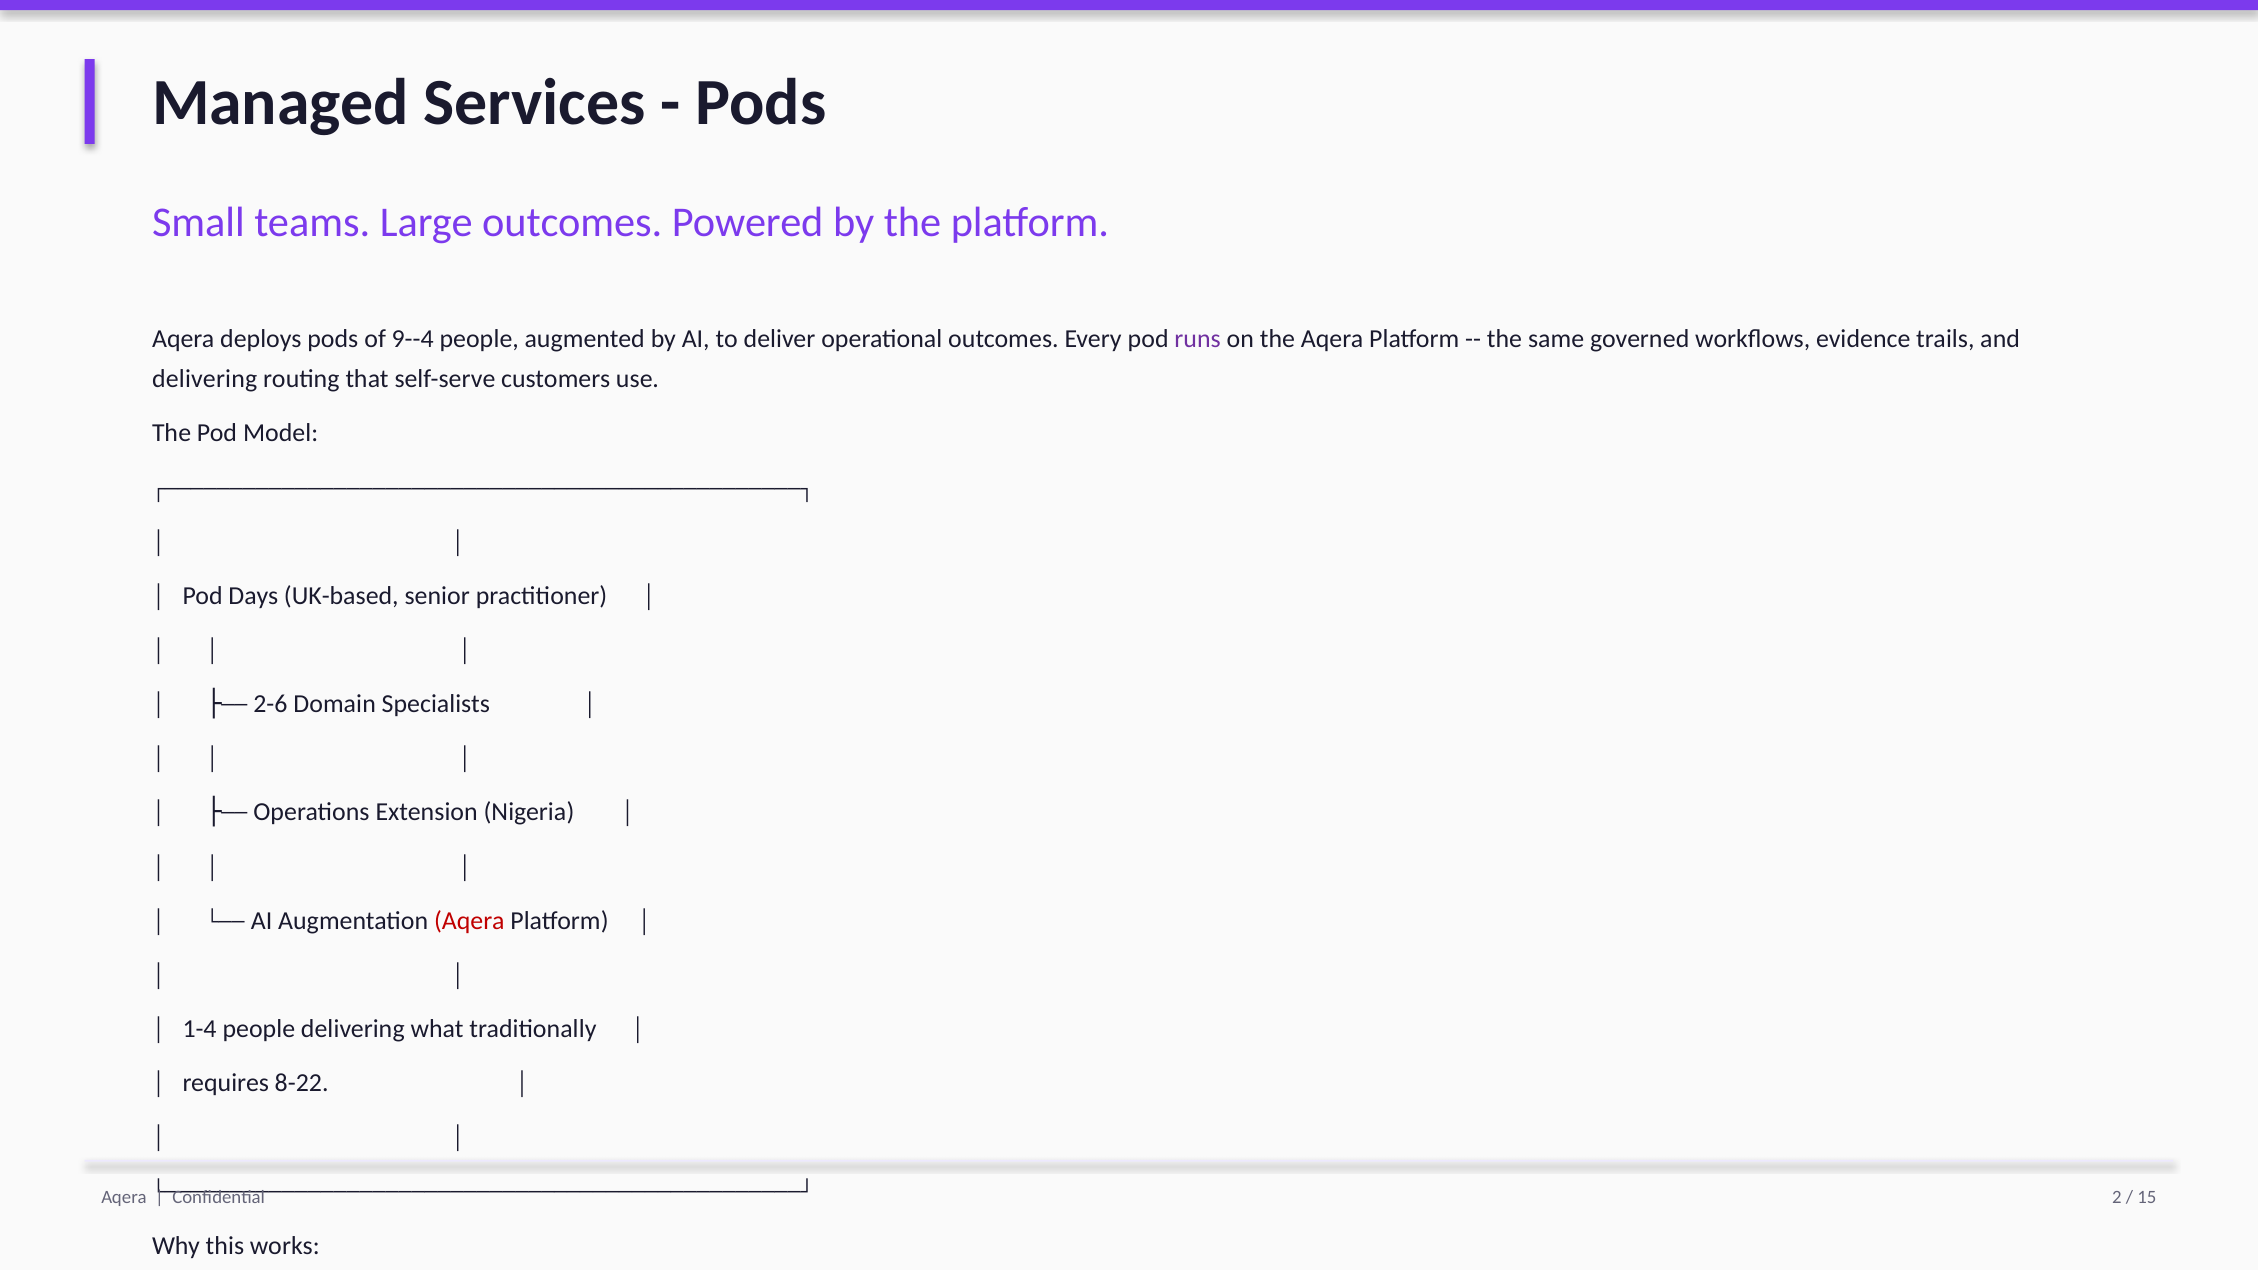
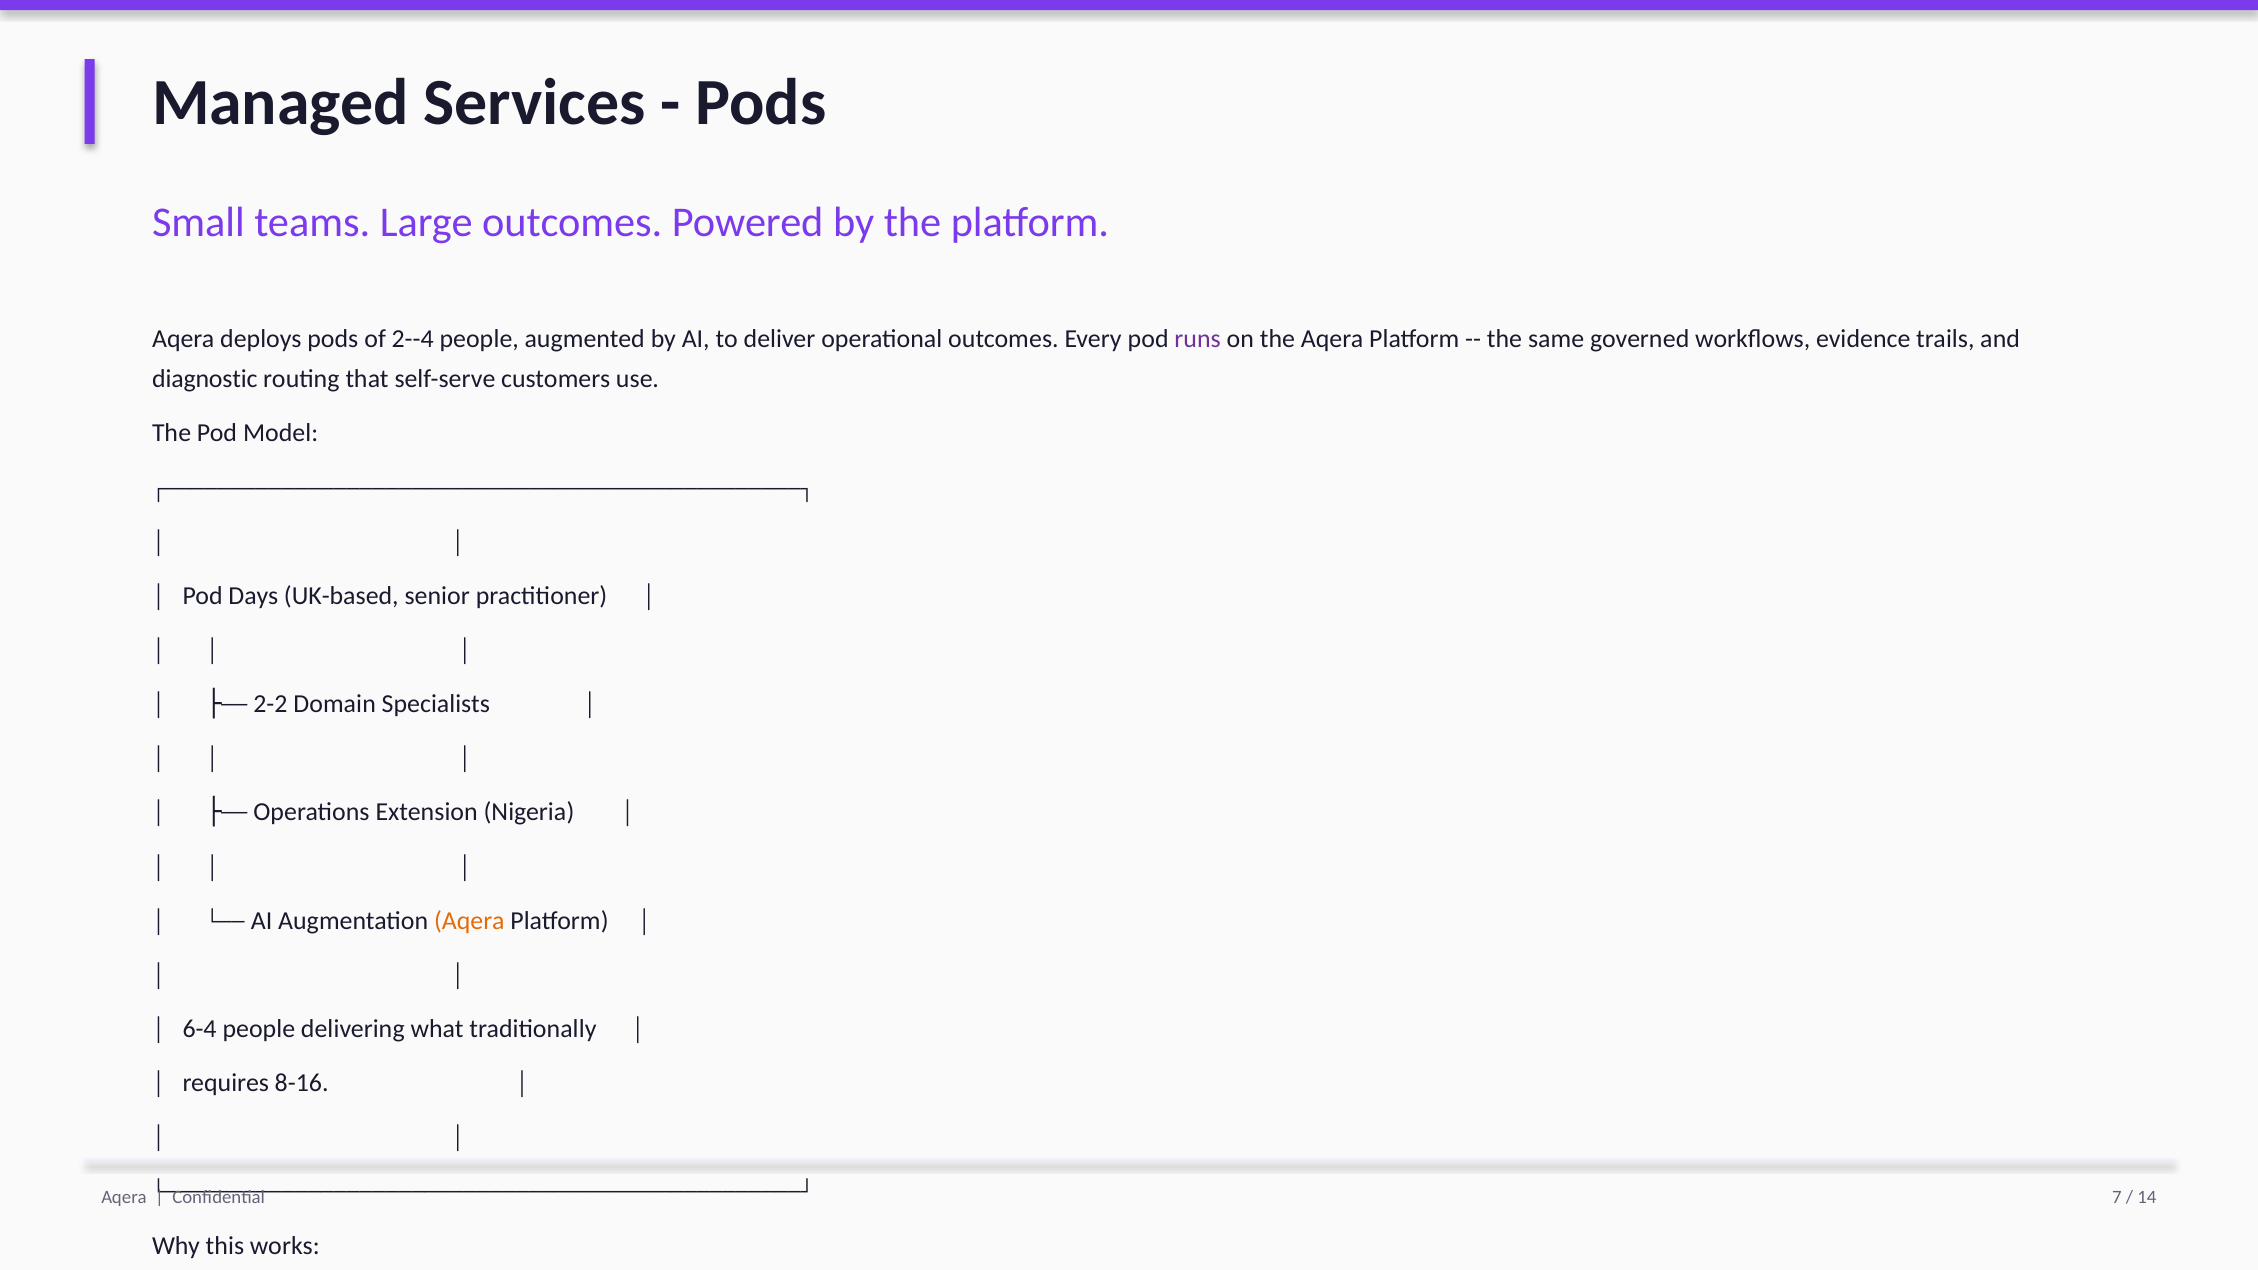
9--4: 9--4 -> 2--4 (413, 339)
delivering: delivering -> diagnostic (205, 379)
2-6: 2-6 -> 2-2 (270, 704)
Aqera colour: red -> orange (469, 921)
1-4: 1-4 -> 6-4 (200, 1029)
8-22: 8-22 -> 8-16 (302, 1083)
2: 2 -> 7 (2117, 1198)
15: 15 -> 14 (2147, 1198)
